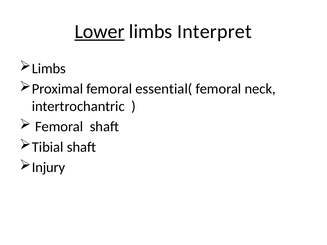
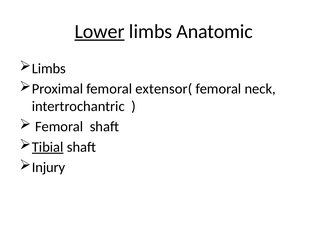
Interpret: Interpret -> Anatomic (215, 32)
essential(: essential( -> extensor( (164, 89)
Tibial underline: none -> present (48, 147)
